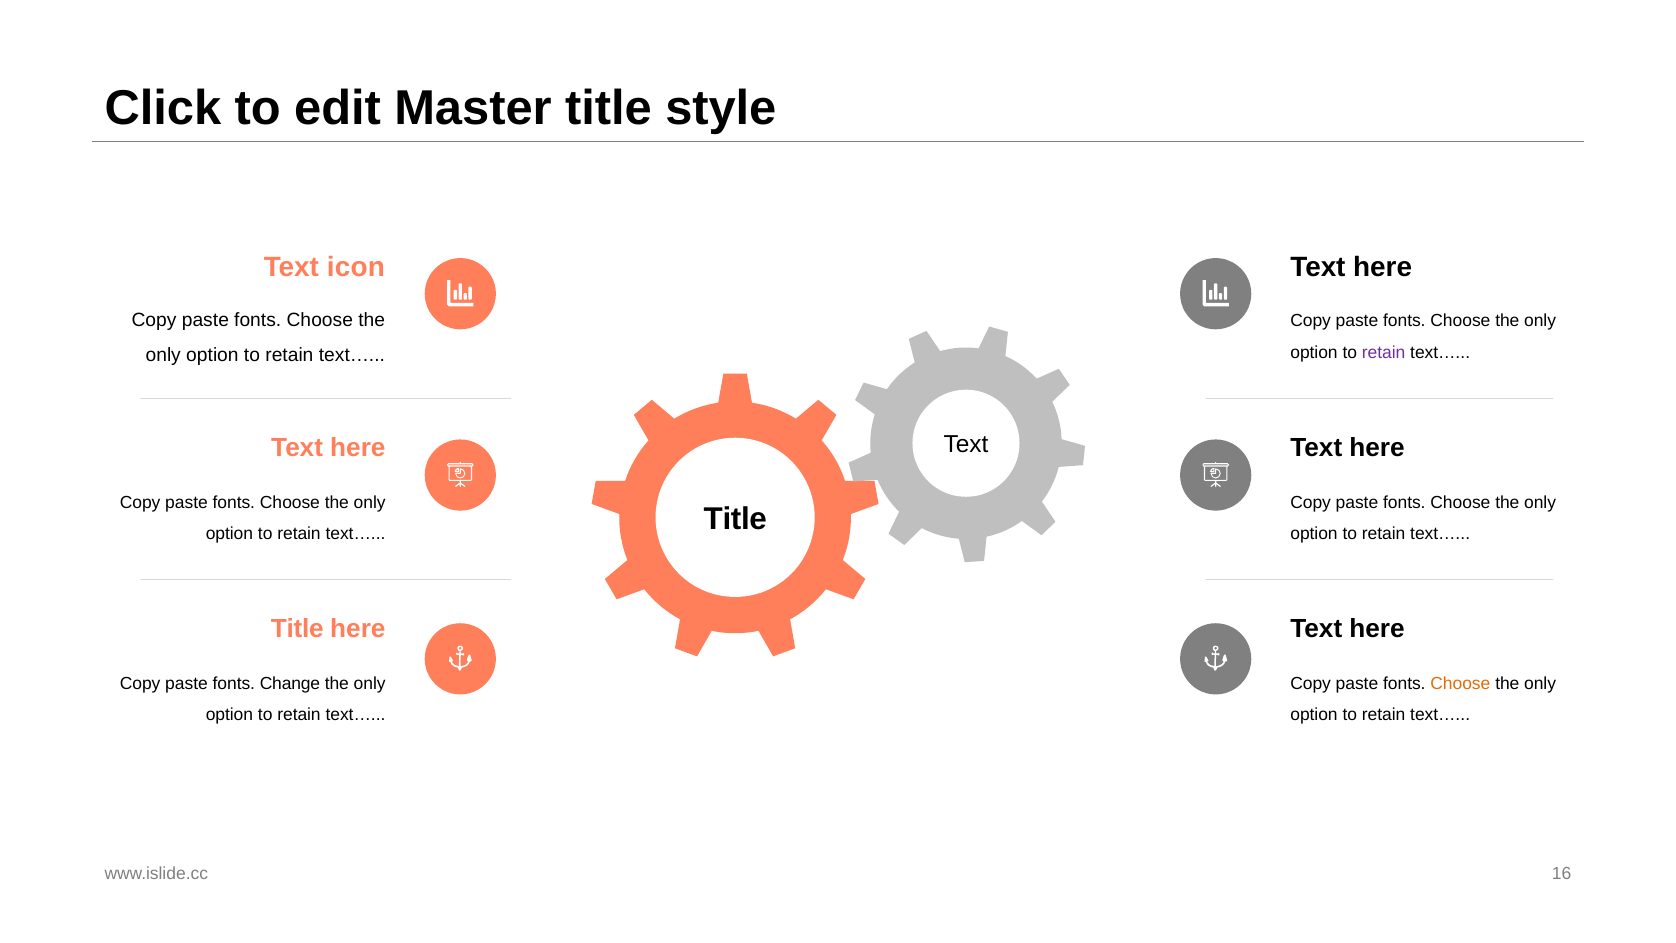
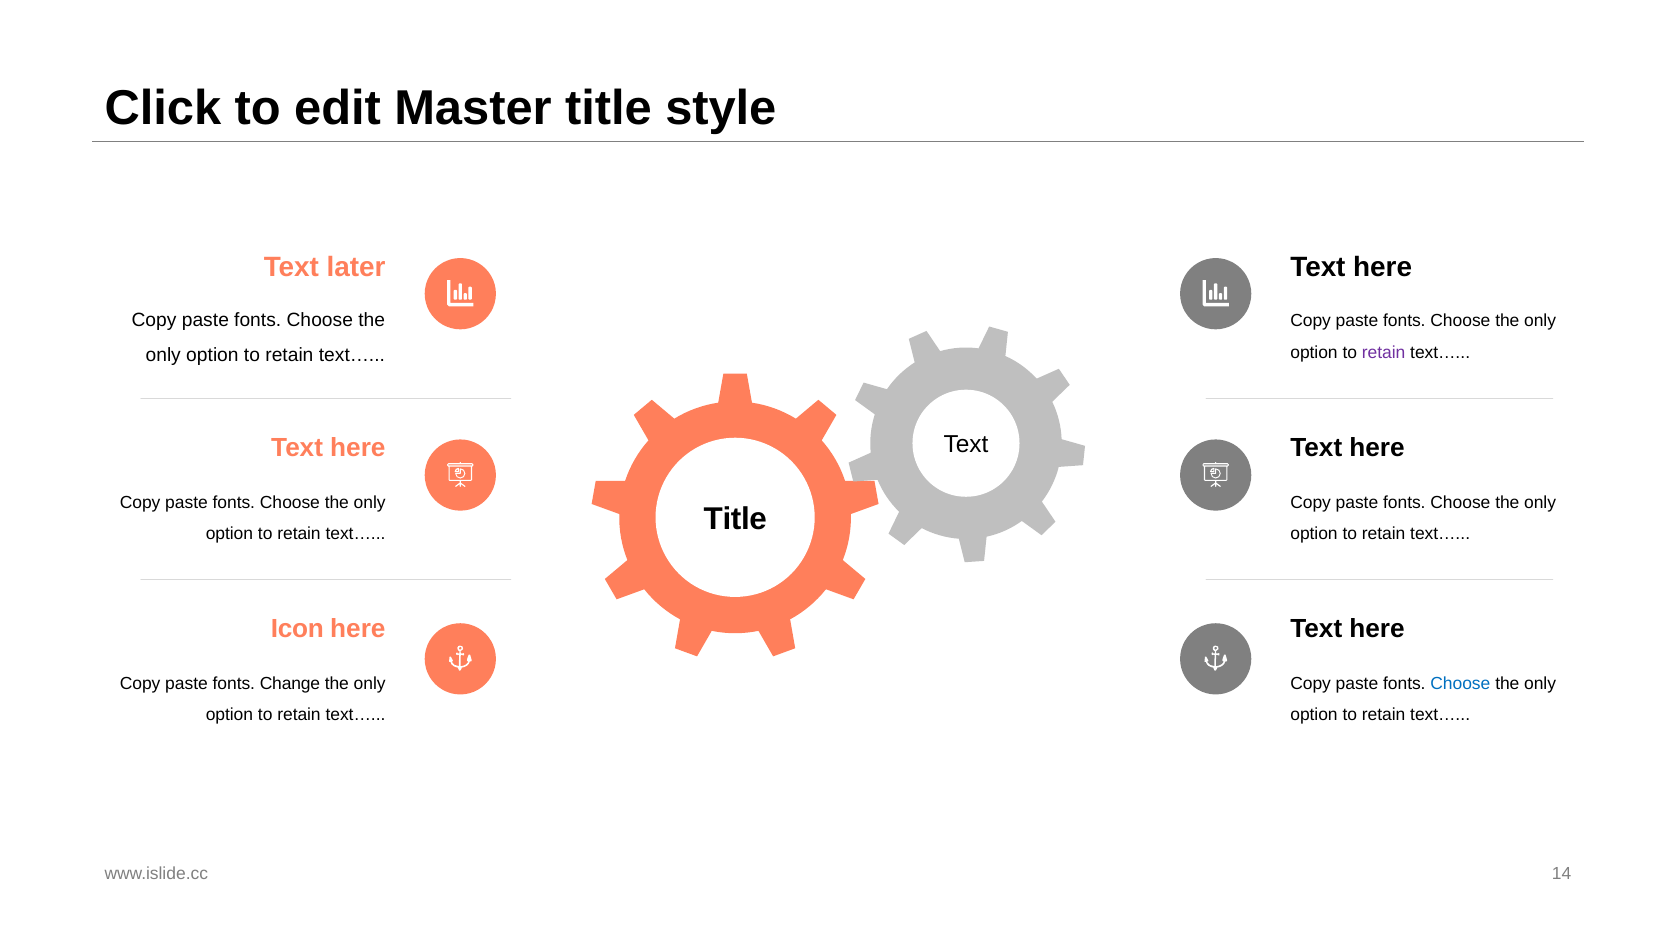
icon: icon -> later (356, 267)
Title: Title -> Icon (297, 629)
Choose colour: orange -> blue (1460, 683)
16: 16 -> 14 (1562, 873)
